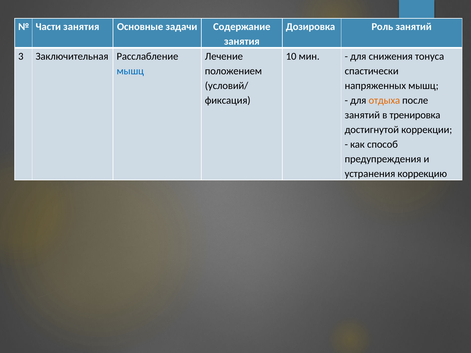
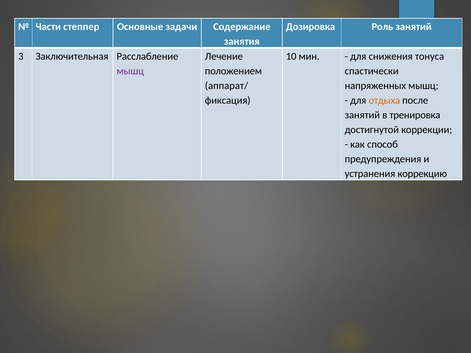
Части занятия: занятия -> степпер (81, 27)
мышц colour: blue -> purple (130, 71)
условий/: условий/ -> аппарат/ (227, 86)
